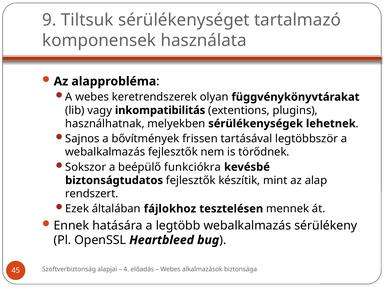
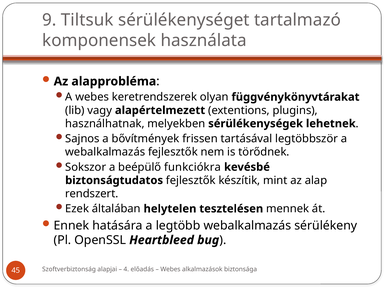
inkompatibilitás: inkompatibilitás -> alapértelmezett (160, 110)
fájlokhoz: fájlokhoz -> helytelen (170, 209)
